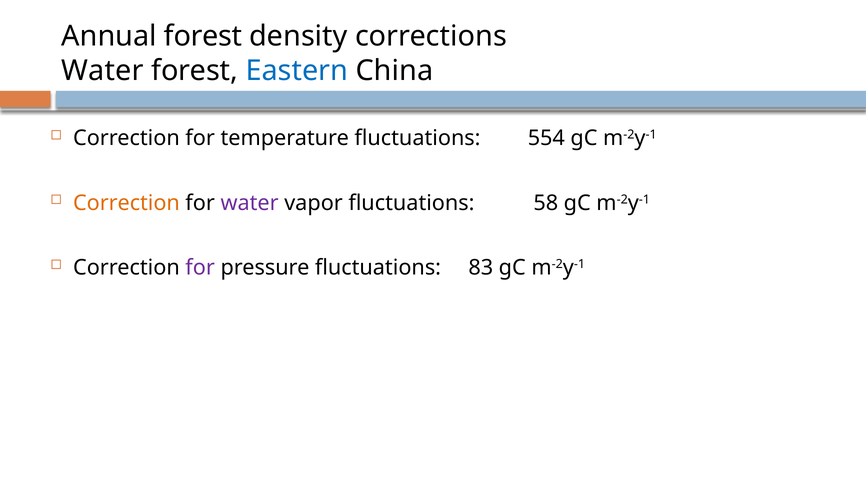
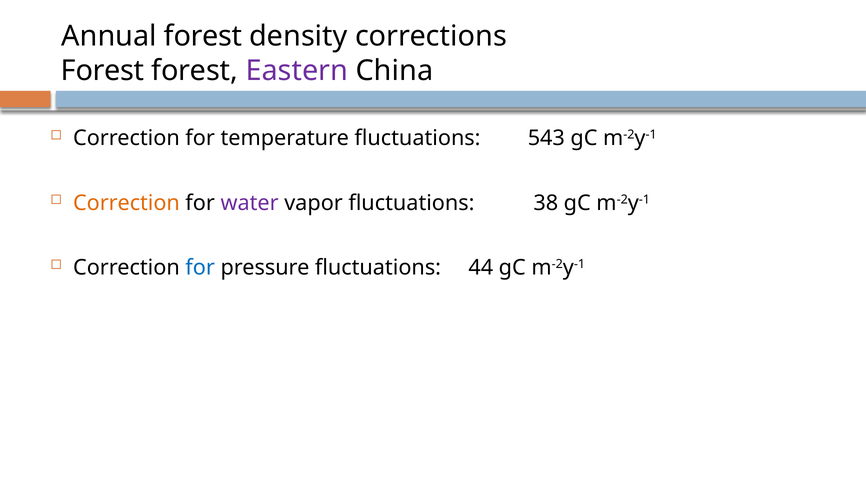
Water: Water -> Forest (103, 71)
Eastern colour: blue -> purple (297, 71)
554: 554 -> 543 (546, 138)
58: 58 -> 38 (546, 203)
for colour: purple -> blue (200, 268)
83: 83 -> 44 (481, 268)
